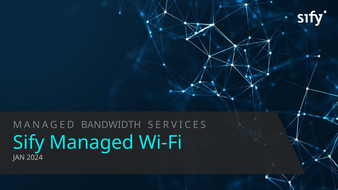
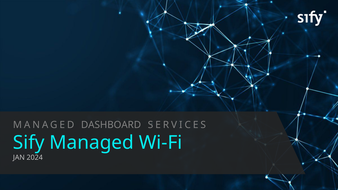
BANDWIDTH: BANDWIDTH -> DASHBOARD (111, 125)
